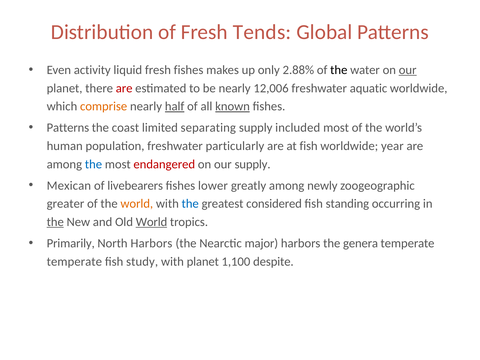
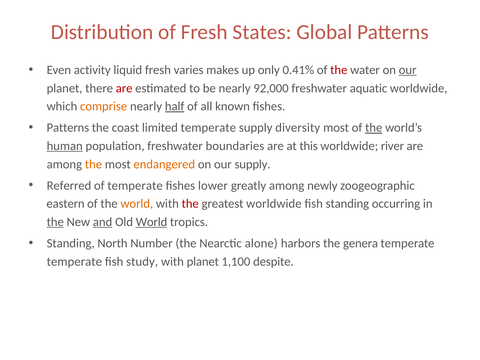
Tends: Tends -> States (262, 32)
fresh fishes: fishes -> varies (189, 70)
2.88%: 2.88% -> 0.41% (298, 70)
the colour: black -> red (339, 70)
12,006: 12,006 -> 92,000 (271, 88)
known underline: present -> none (233, 106)
limited separating: separating -> temperate (208, 128)
included: included -> diversity (298, 128)
the underline: none -> present (374, 128)
human underline: none -> present (65, 146)
particularly: particularly -> boundaries (235, 146)
at fish: fish -> this (309, 146)
year: year -> river (392, 146)
the colour: blue -> orange (93, 164)
endangered colour: red -> orange (164, 164)
Mexican: Mexican -> Referred (69, 186)
of livebearers: livebearers -> temperate (135, 186)
greater: greater -> eastern (66, 204)
the colour: blue -> red (190, 204)
greatest considered: considered -> worldwide (274, 204)
and underline: none -> present (103, 222)
Primarily: Primarily -> Standing (71, 243)
North Harbors: Harbors -> Number (152, 243)
major: major -> alone (261, 243)
